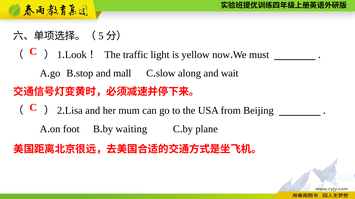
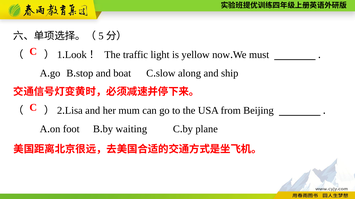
mall: mall -> boat (122, 74)
wait: wait -> ship (230, 74)
